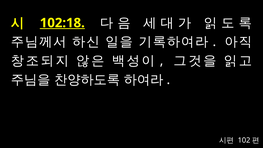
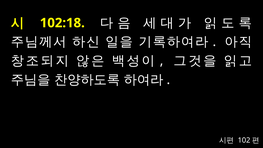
102:18 underline: present -> none (62, 23)
